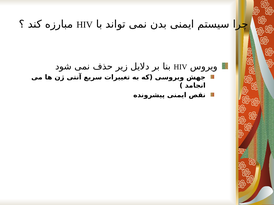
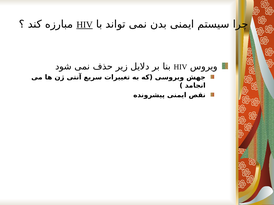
HIV underline: none -> present (85, 25)
